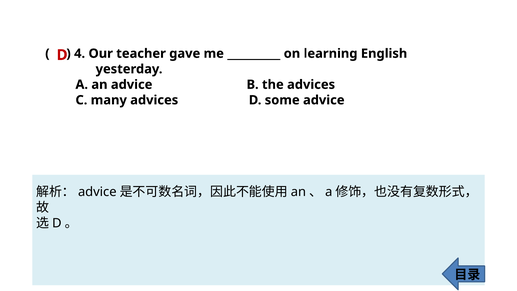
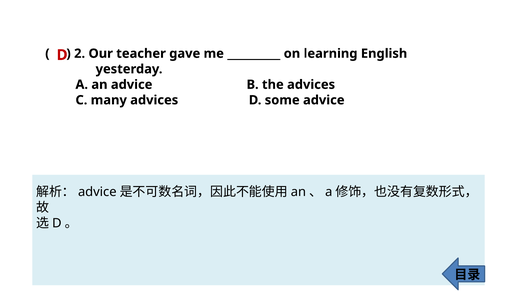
4: 4 -> 2 (80, 54)
